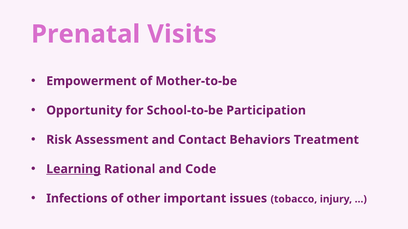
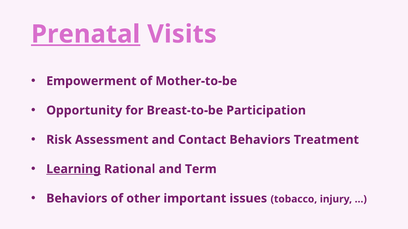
Prenatal underline: none -> present (86, 34)
School-to-be: School-to-be -> Breast-to-be (185, 111)
Code: Code -> Term (201, 169)
Infections: Infections -> Behaviors (77, 199)
